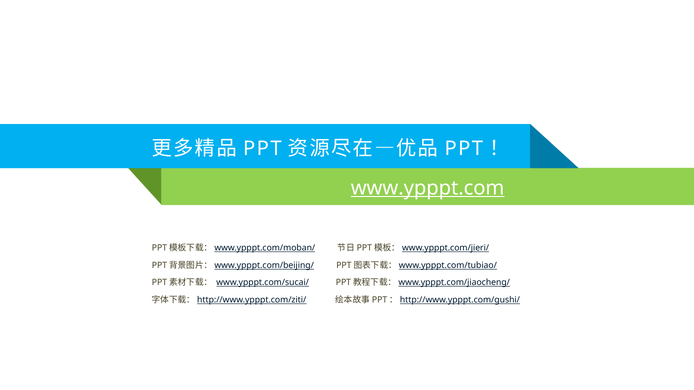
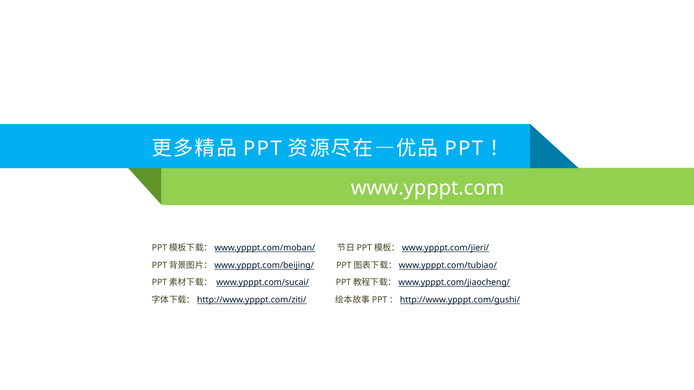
www.ypppt.com underline: present -> none (428, 188)
